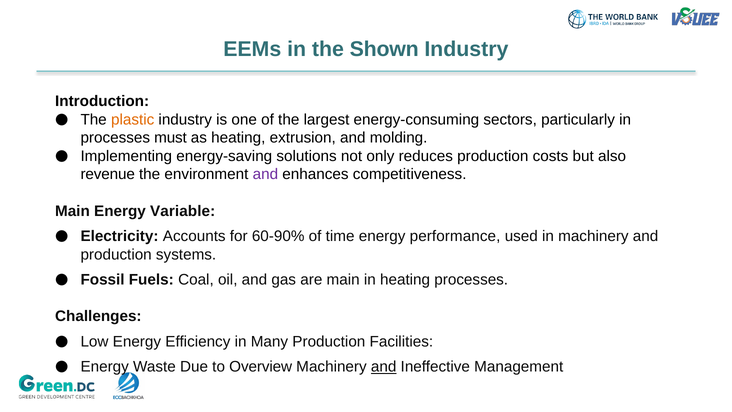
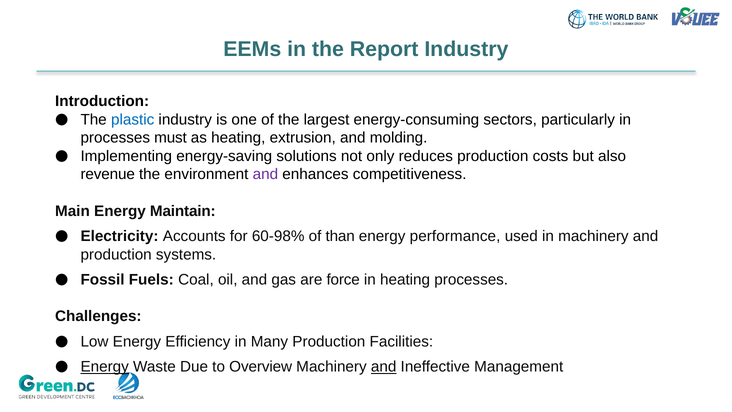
Shown: Shown -> Report (384, 49)
plastic colour: orange -> blue (133, 119)
Variable: Variable -> Maintain (183, 211)
60-90%: 60-90% -> 60-98% (278, 236)
time: time -> than (340, 236)
are main: main -> force (343, 280)
Energy underline: none -> present (105, 367)
